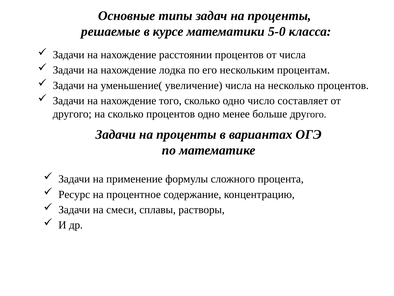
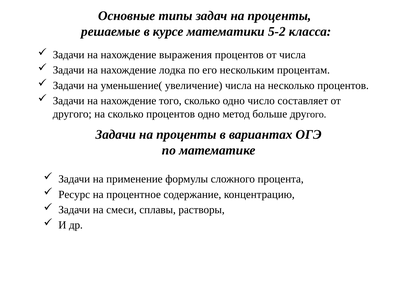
5-0: 5-0 -> 5-2 (277, 32)
расстоянии: расстоянии -> выражения (186, 55)
менее: менее -> метод (236, 114)
